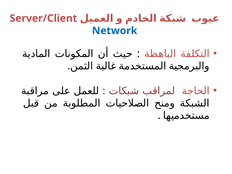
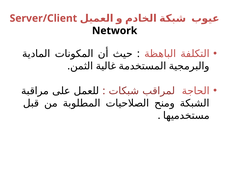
Network colour: blue -> black (115, 31)
